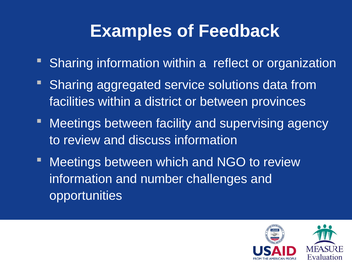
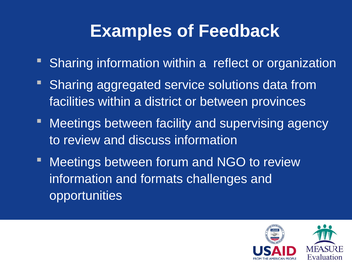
which: which -> forum (172, 162)
number: number -> formats (162, 179)
